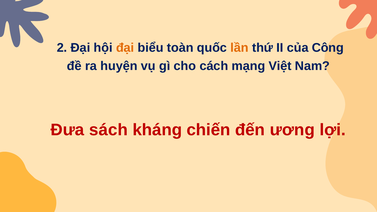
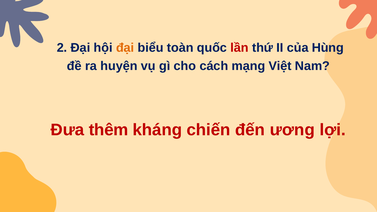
lần colour: orange -> red (239, 48)
Công: Công -> Hùng (328, 48)
sách: sách -> thêm (109, 130)
